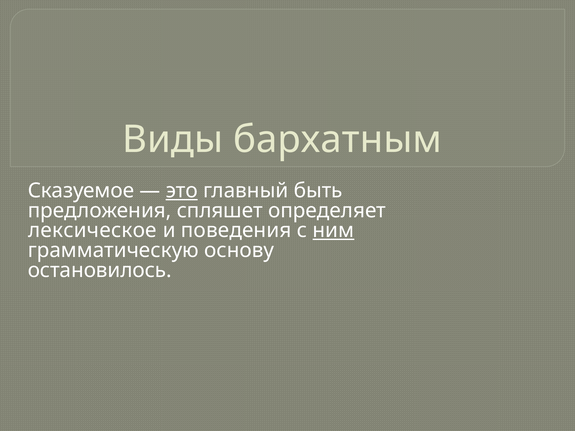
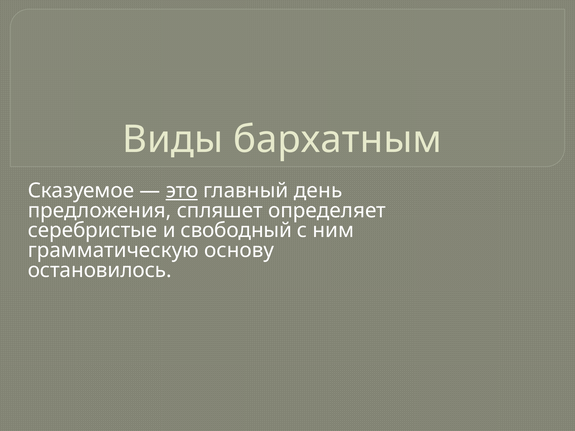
быть: быть -> день (318, 191)
лексическое: лексическое -> серебристые (93, 231)
поведения: поведения -> свободный (236, 231)
ним underline: present -> none (333, 231)
